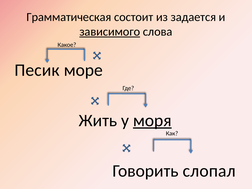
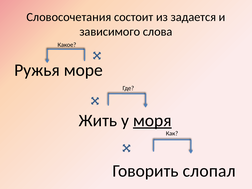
Грамматическая: Грамматическая -> Словосочетания (69, 17)
зависимого underline: present -> none (110, 32)
Песик: Песик -> Ружья (37, 70)
